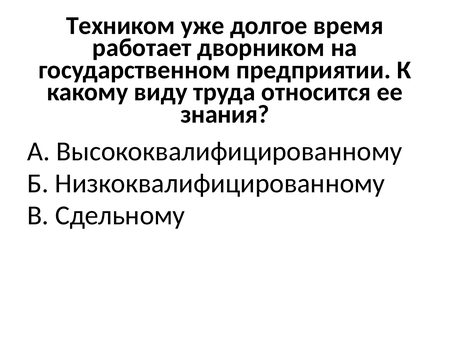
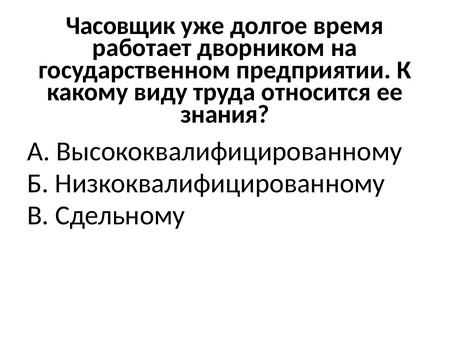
Техником: Техником -> Часовщик (121, 26)
